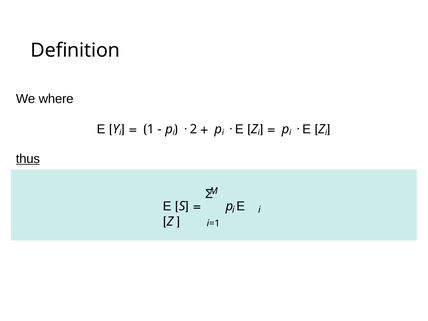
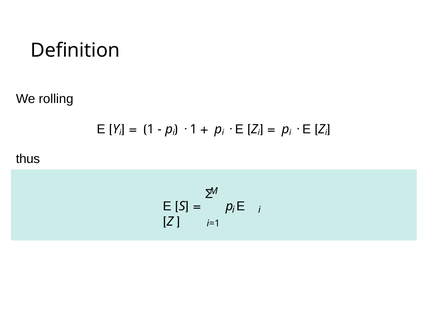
where: where -> rolling (56, 99)
2: 2 -> 1 (193, 129)
thus underline: present -> none (28, 159)
